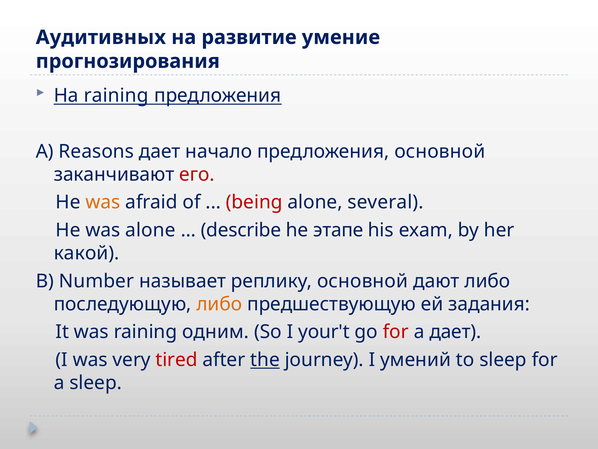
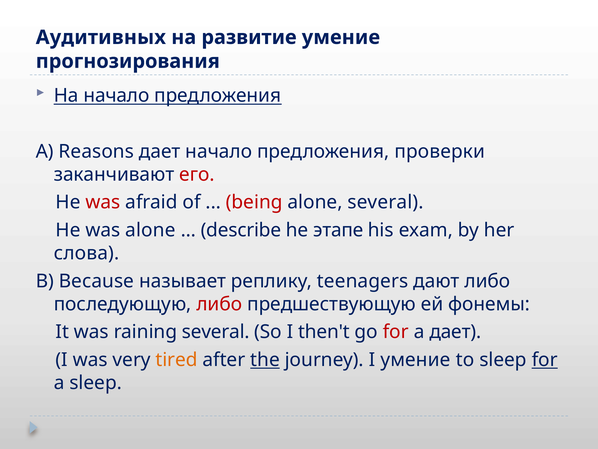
На raining: raining -> начало (116, 95)
предложения основной: основной -> проверки (440, 151)
was colour: orange -> red (103, 202)
какой: какой -> слова (87, 253)
Number: Number -> Because (96, 281)
реплику основной: основной -> teenagers (363, 281)
либо colour: orange -> red (219, 304)
задания: задания -> фонемы (489, 304)
raining одним: одним -> several (216, 332)
your't: your't -> then't (324, 332)
tired colour: red -> orange (177, 359)
I умений: умений -> умение (415, 359)
for underline: none -> present (545, 359)
